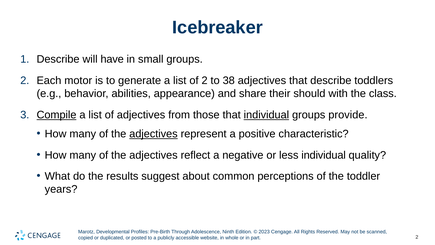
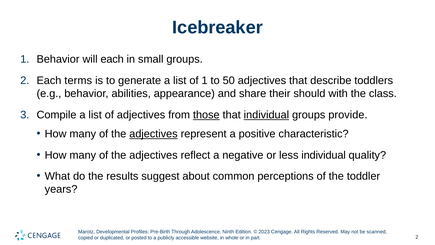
Describe: Describe -> Behavior (58, 59)
will have: have -> each (112, 59)
motor: motor -> terms (78, 81)
of 2: 2 -> 1 (205, 81)
38: 38 -> 50 (229, 81)
Compile underline: present -> none (57, 115)
those underline: none -> present (206, 115)
